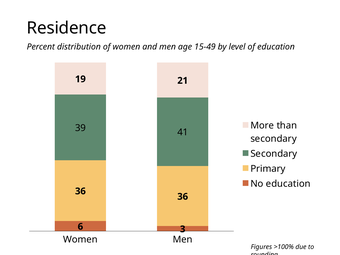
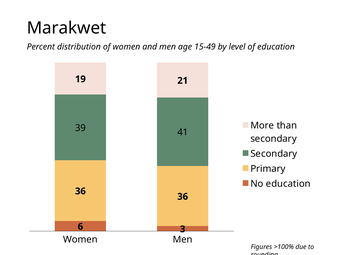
Residence: Residence -> Marakwet (66, 28)
